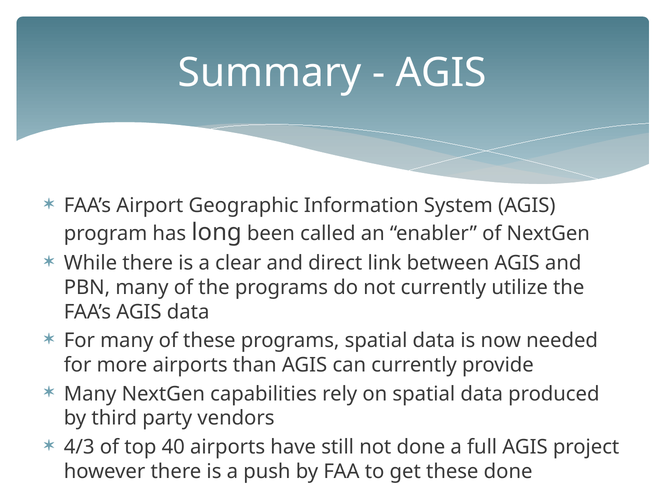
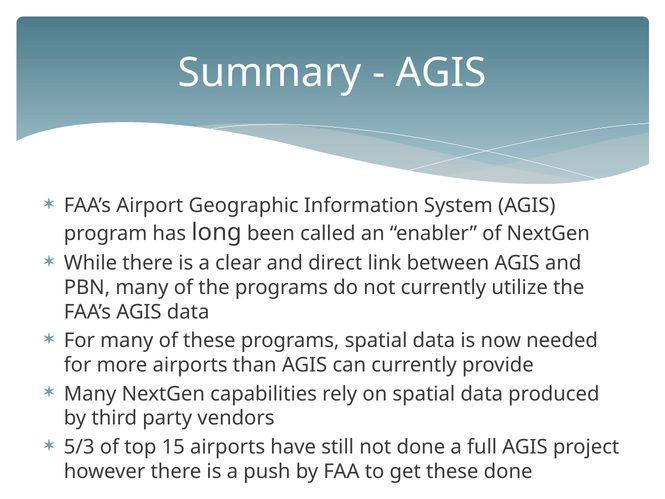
4/3: 4/3 -> 5/3 (79, 447)
40: 40 -> 15 (173, 447)
